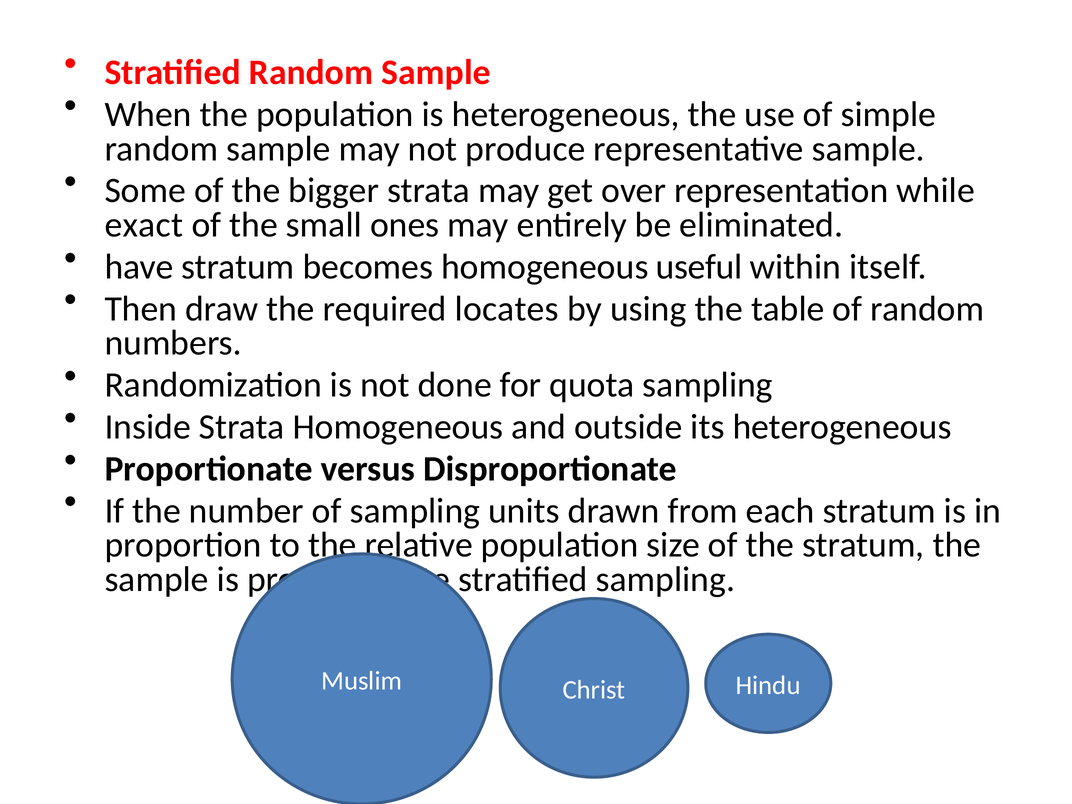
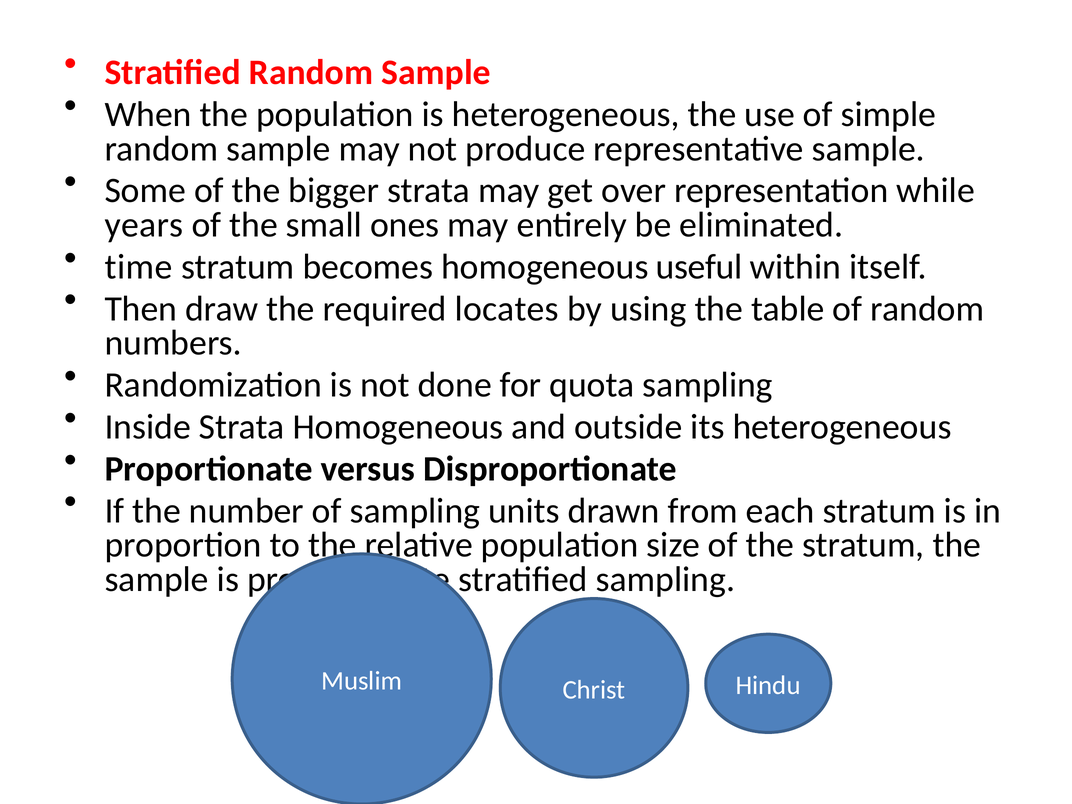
exact: exact -> years (144, 225)
have: have -> time (139, 267)
